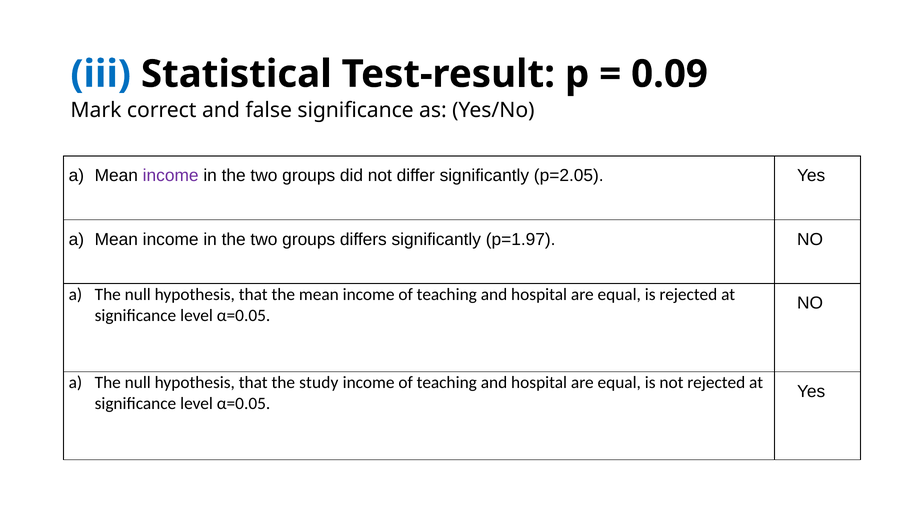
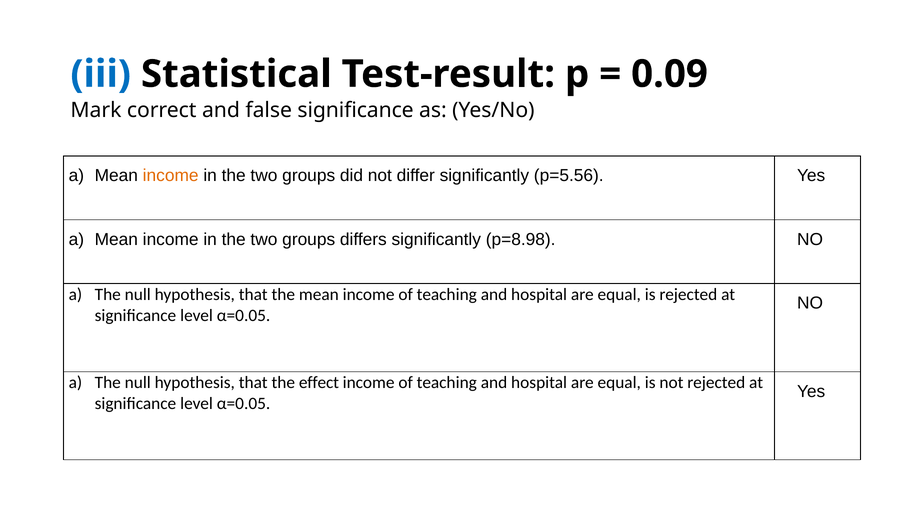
income colour: purple -> orange (171, 176)
p=2.05: p=2.05 -> p=5.56 (569, 176)
p=1.97: p=1.97 -> p=8.98 (521, 239)
study: study -> effect (319, 382)
